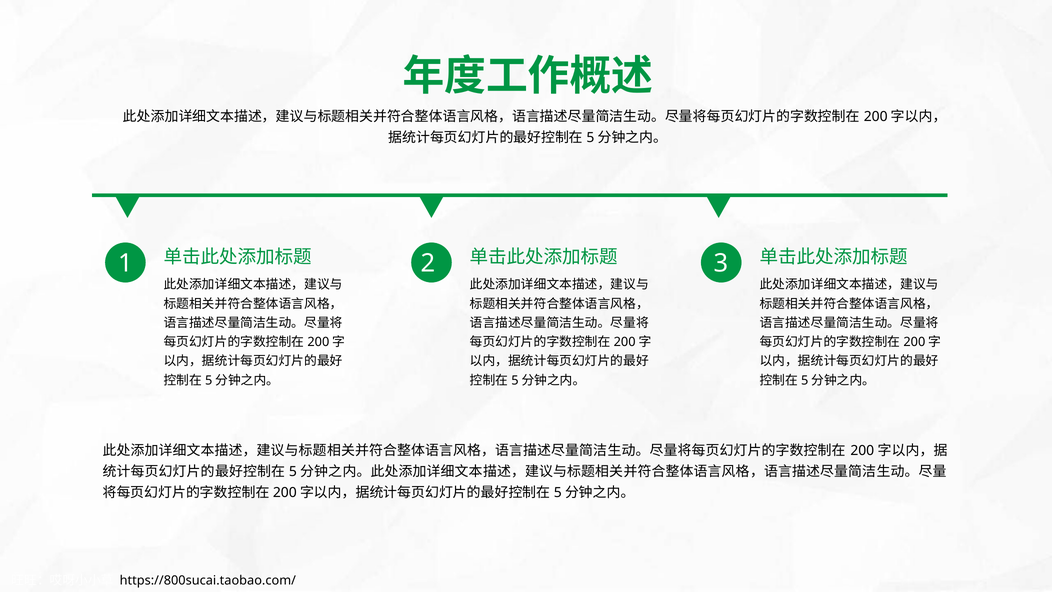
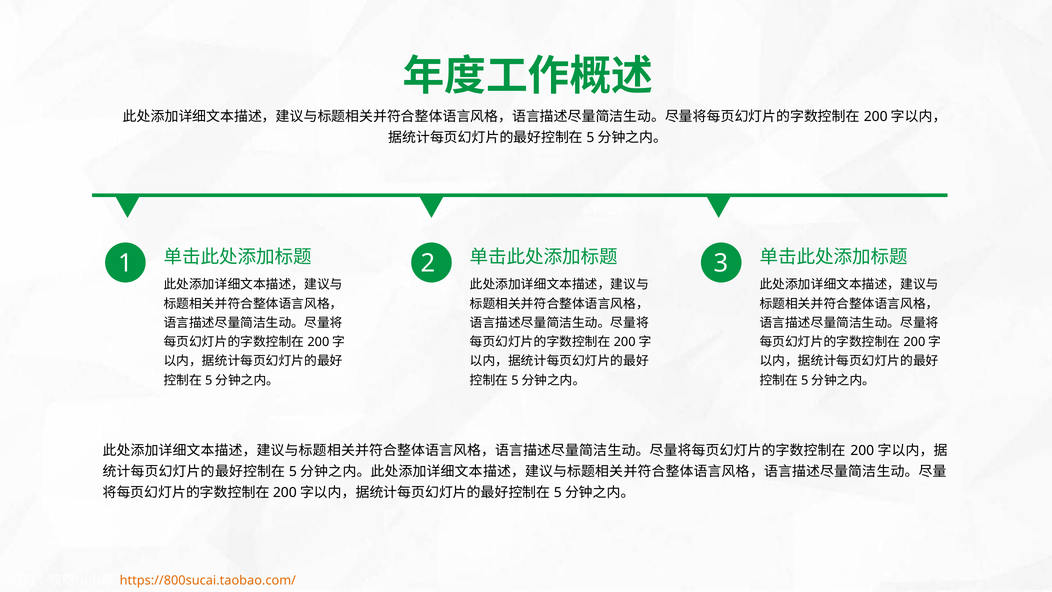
https://800sucai.taobao.com/ colour: black -> orange (208, 580)
